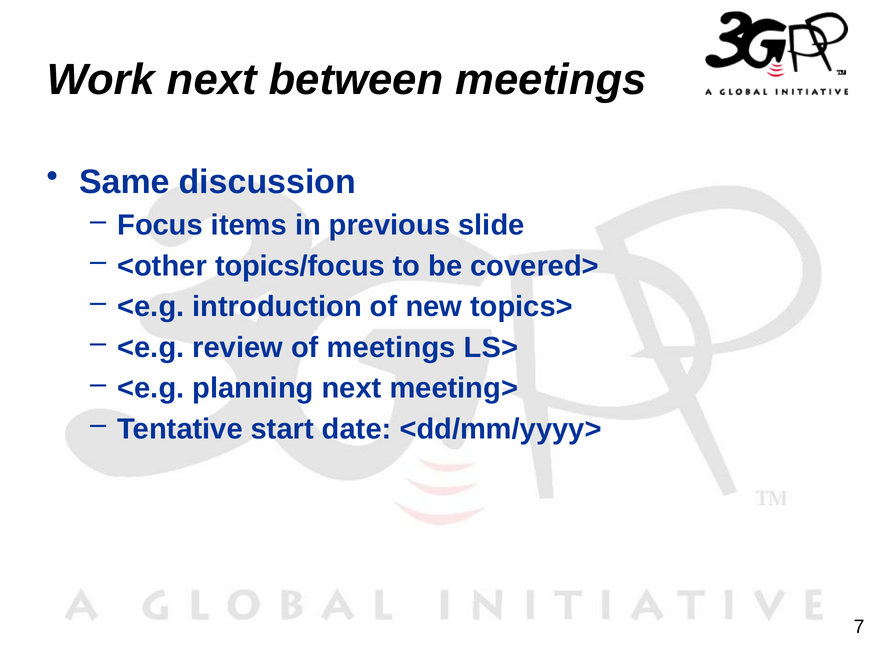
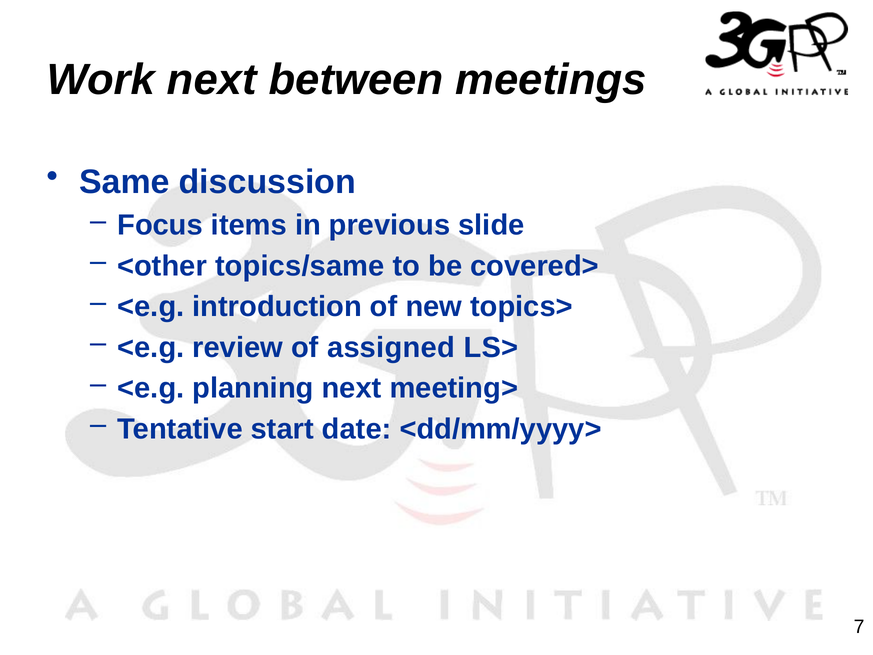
topics/focus: topics/focus -> topics/same (300, 266)
of meetings: meetings -> assigned (391, 347)
